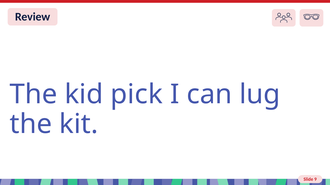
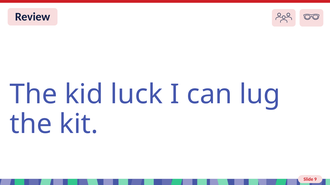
pick: pick -> luck (137, 95)
